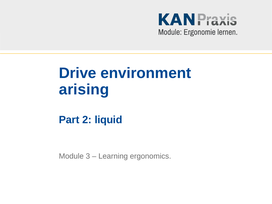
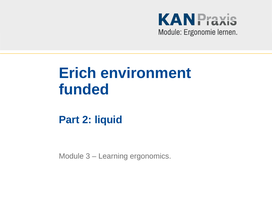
Drive: Drive -> Erich (78, 73)
arising: arising -> funded (84, 90)
